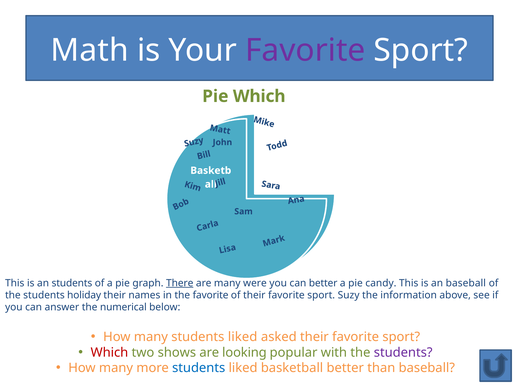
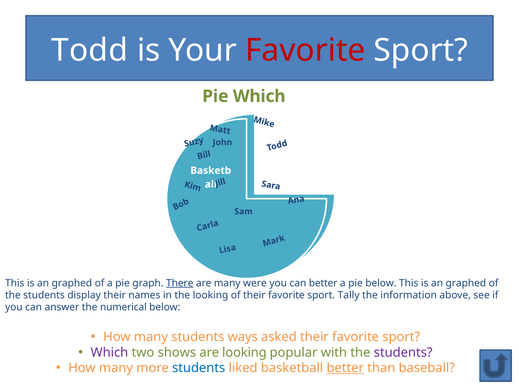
Math: Math -> Todd (90, 50)
Favorite colour: purple -> red (305, 50)
students: students -> graphed (72, 283)
pie candy: candy -> below (381, 283)
baseball: baseball -> graphed (466, 283)
holiday: holiday -> display (84, 295)
the favorite: favorite -> looking (211, 295)
sport Suzy: Suzy -> Tally (349, 295)
many students liked: liked -> ways (243, 337)
Which colour: red -> purple (109, 353)
better underline: none -> present (345, 368)
